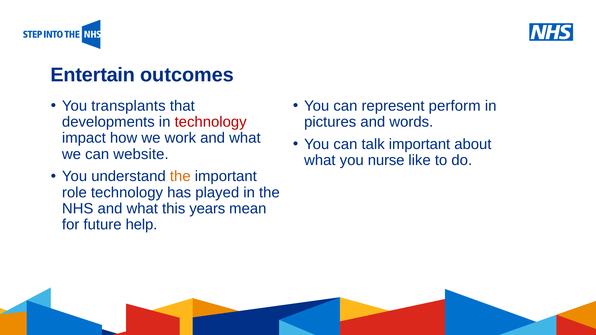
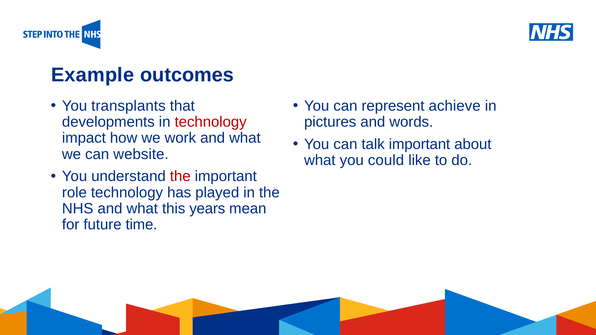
Entertain: Entertain -> Example (93, 75)
perform: perform -> achieve (455, 106)
nurse: nurse -> could (386, 160)
the colour: orange -> red (180, 177)
help: help -> time (141, 225)
